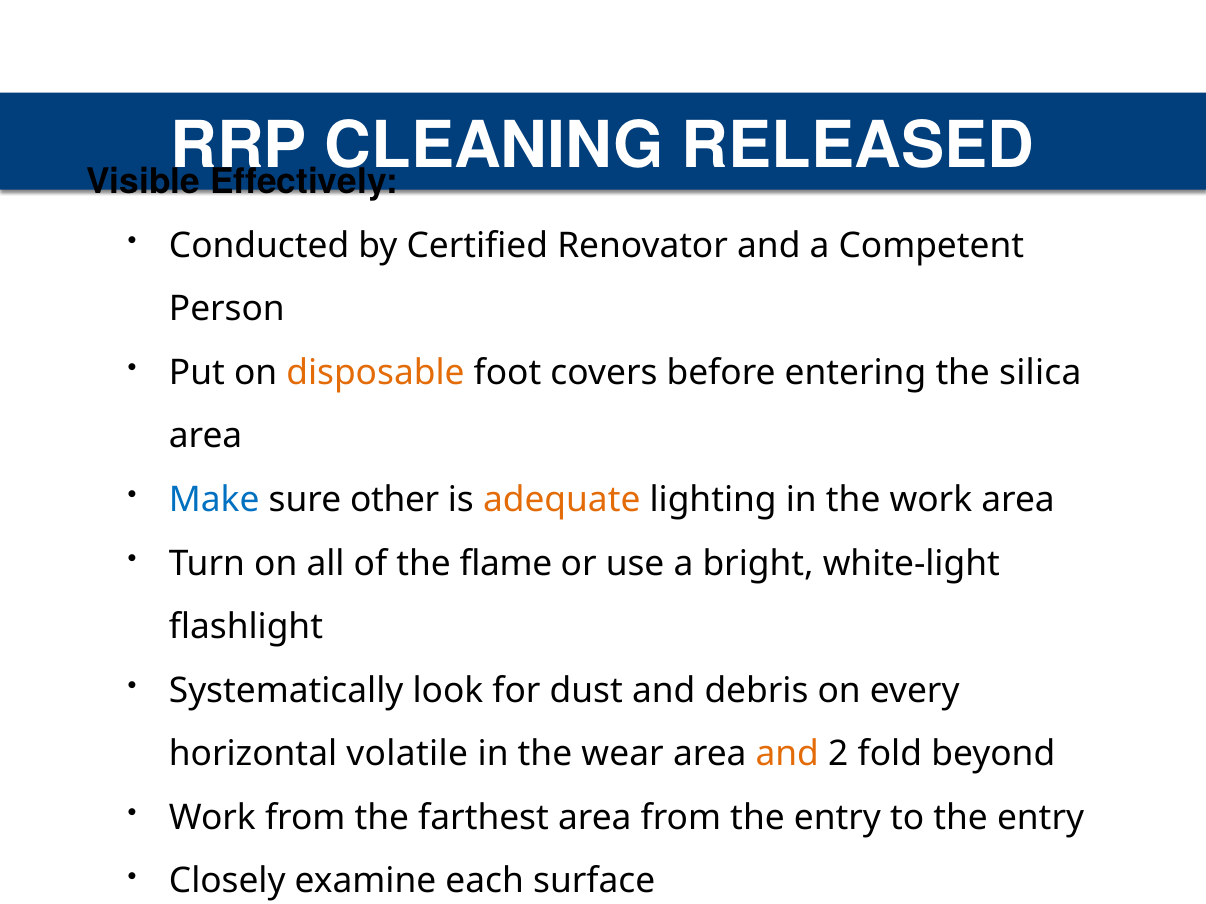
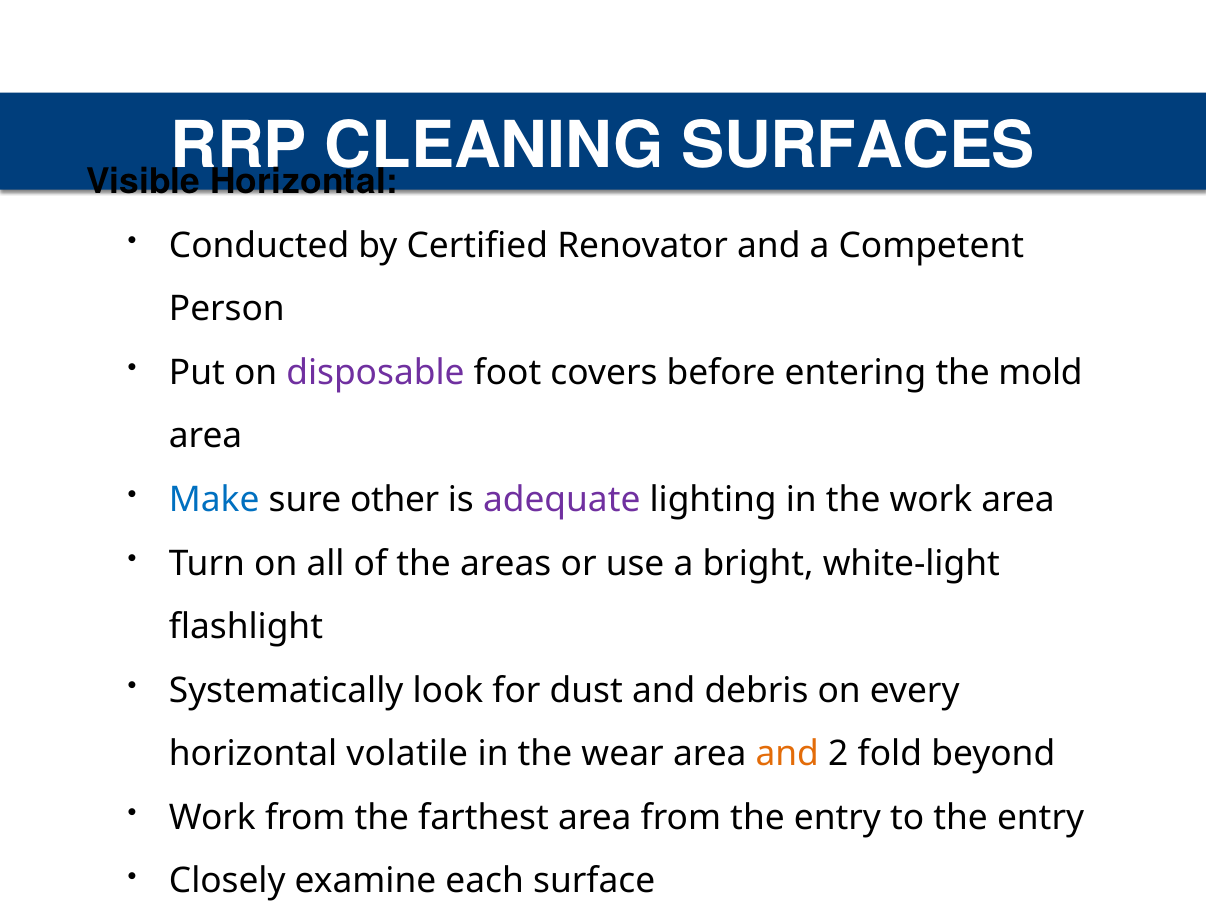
RELEASED: RELEASED -> SURFACES (858, 146)
Visible Effectively: Effectively -> Horizontal (304, 182)
disposable colour: orange -> purple (375, 373)
silica: silica -> mold (1041, 373)
adequate colour: orange -> purple (562, 500)
flame: flame -> areas (506, 564)
